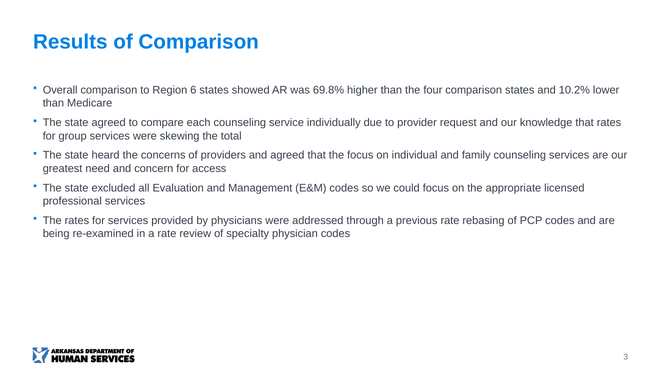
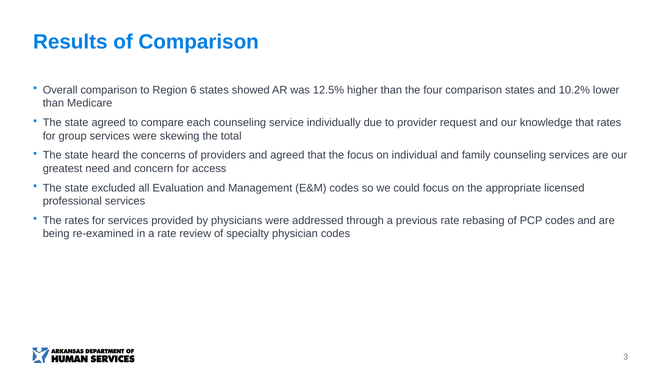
69.8%: 69.8% -> 12.5% (328, 90)
